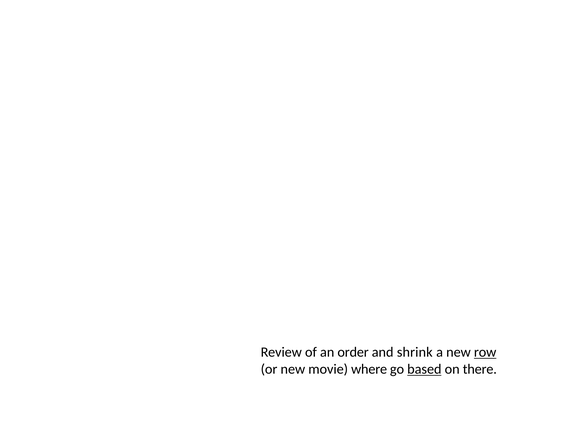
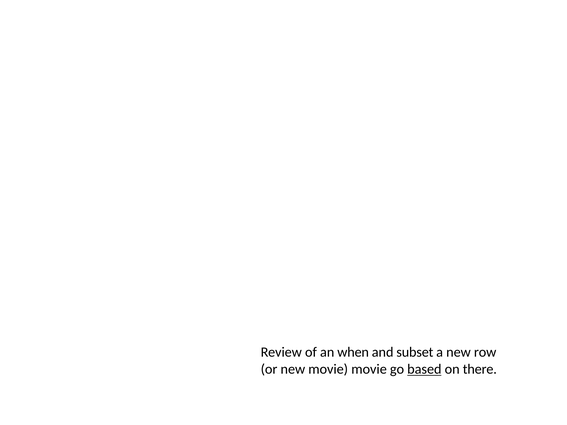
order: order -> when (353, 352)
shrink: shrink -> subset (415, 352)
row underline: present -> none (485, 352)
movie where: where -> movie (369, 369)
